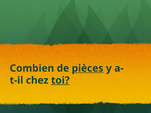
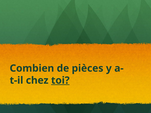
pièces underline: present -> none (88, 68)
